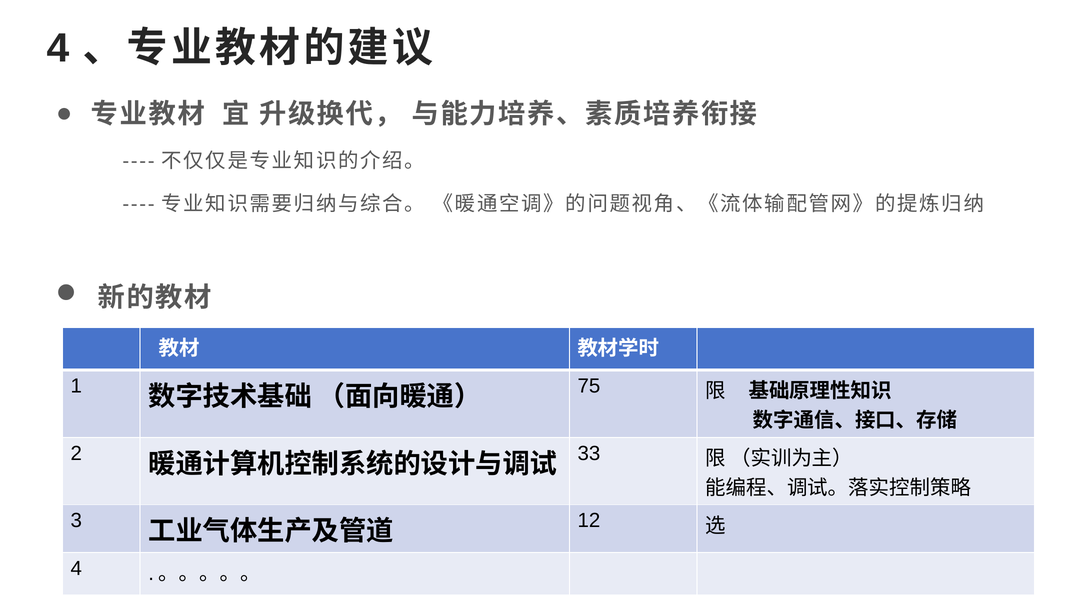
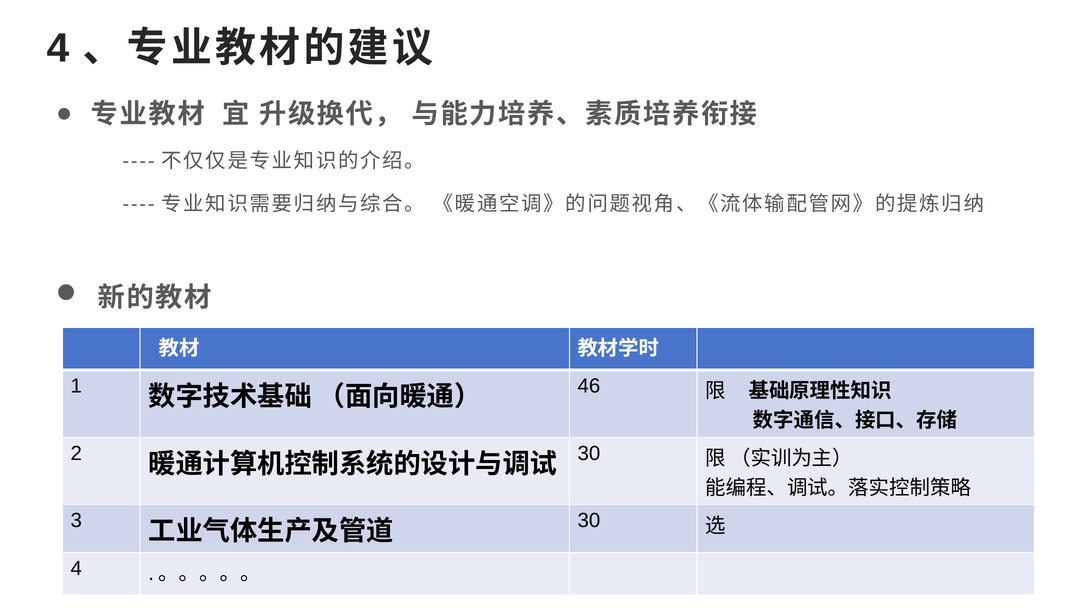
75: 75 -> 46 (589, 386)
33: 33 -> 30 (589, 453)
12: 12 -> 30 (589, 521)
